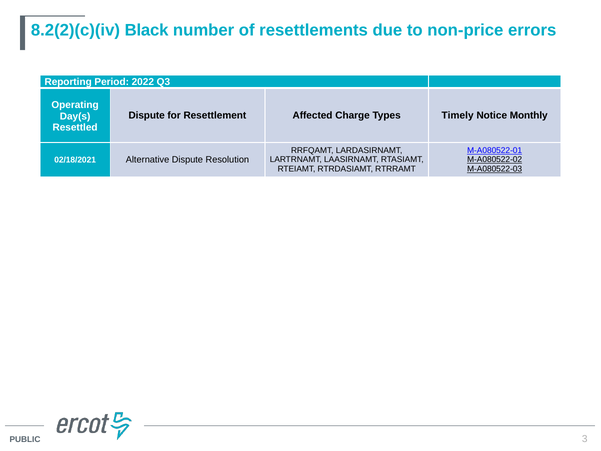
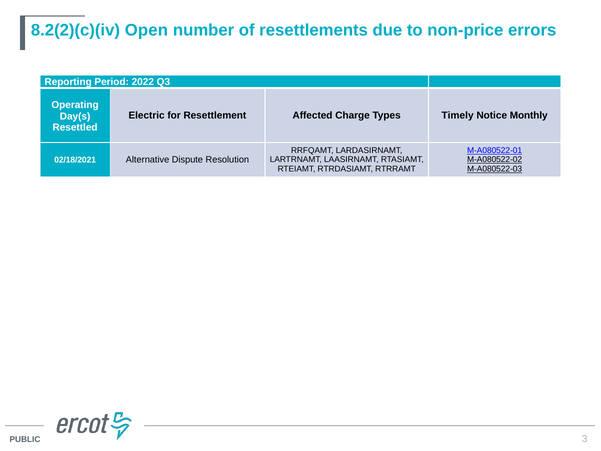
Black: Black -> Open (146, 30)
Dispute: Dispute -> Electric (147, 115)
